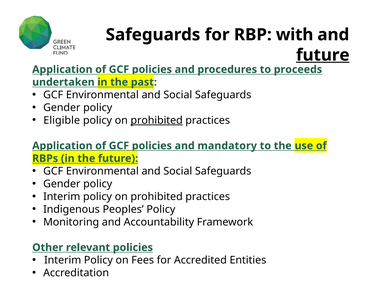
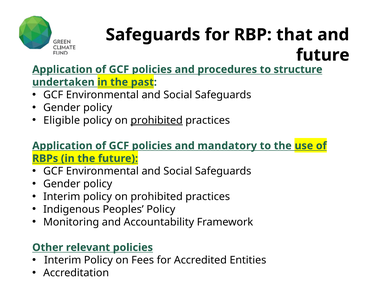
with: with -> that (294, 35)
future underline: present -> none (323, 55)
proceeds: proceeds -> structure (298, 70)
